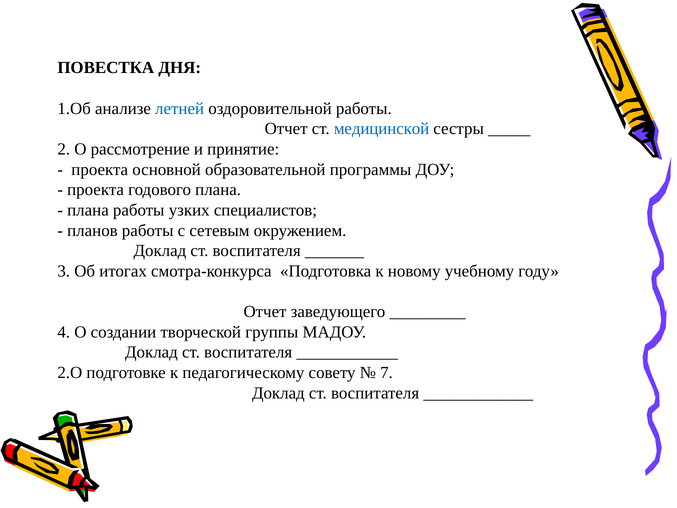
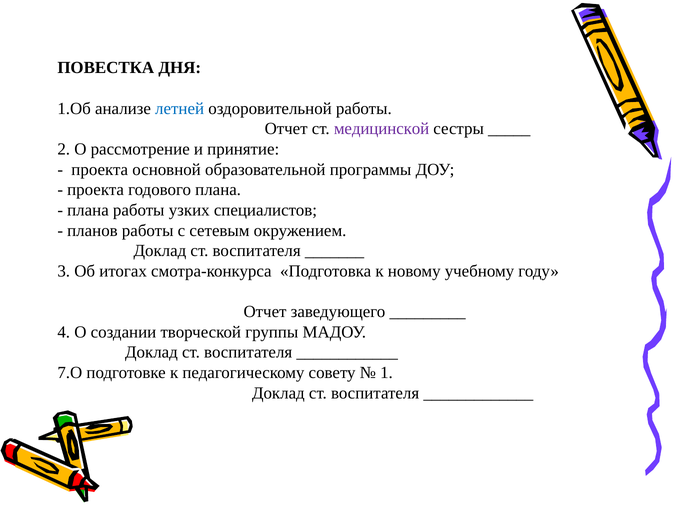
медицинской colour: blue -> purple (382, 129)
2.О: 2.О -> 7.О (70, 372)
7: 7 -> 1 (387, 372)
